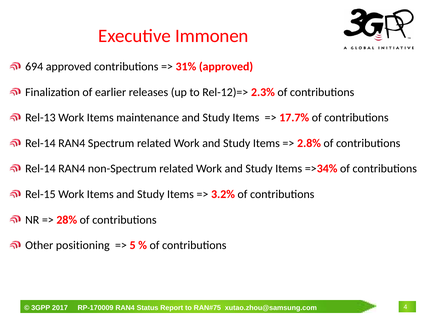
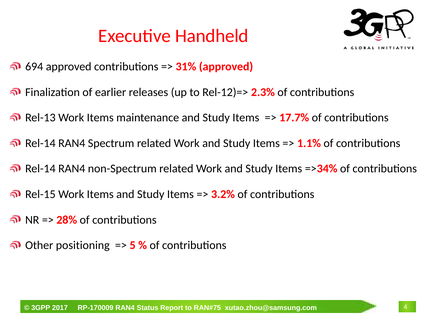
Immonen: Immonen -> Handheld (212, 36)
2.8%: 2.8% -> 1.1% (309, 143)
